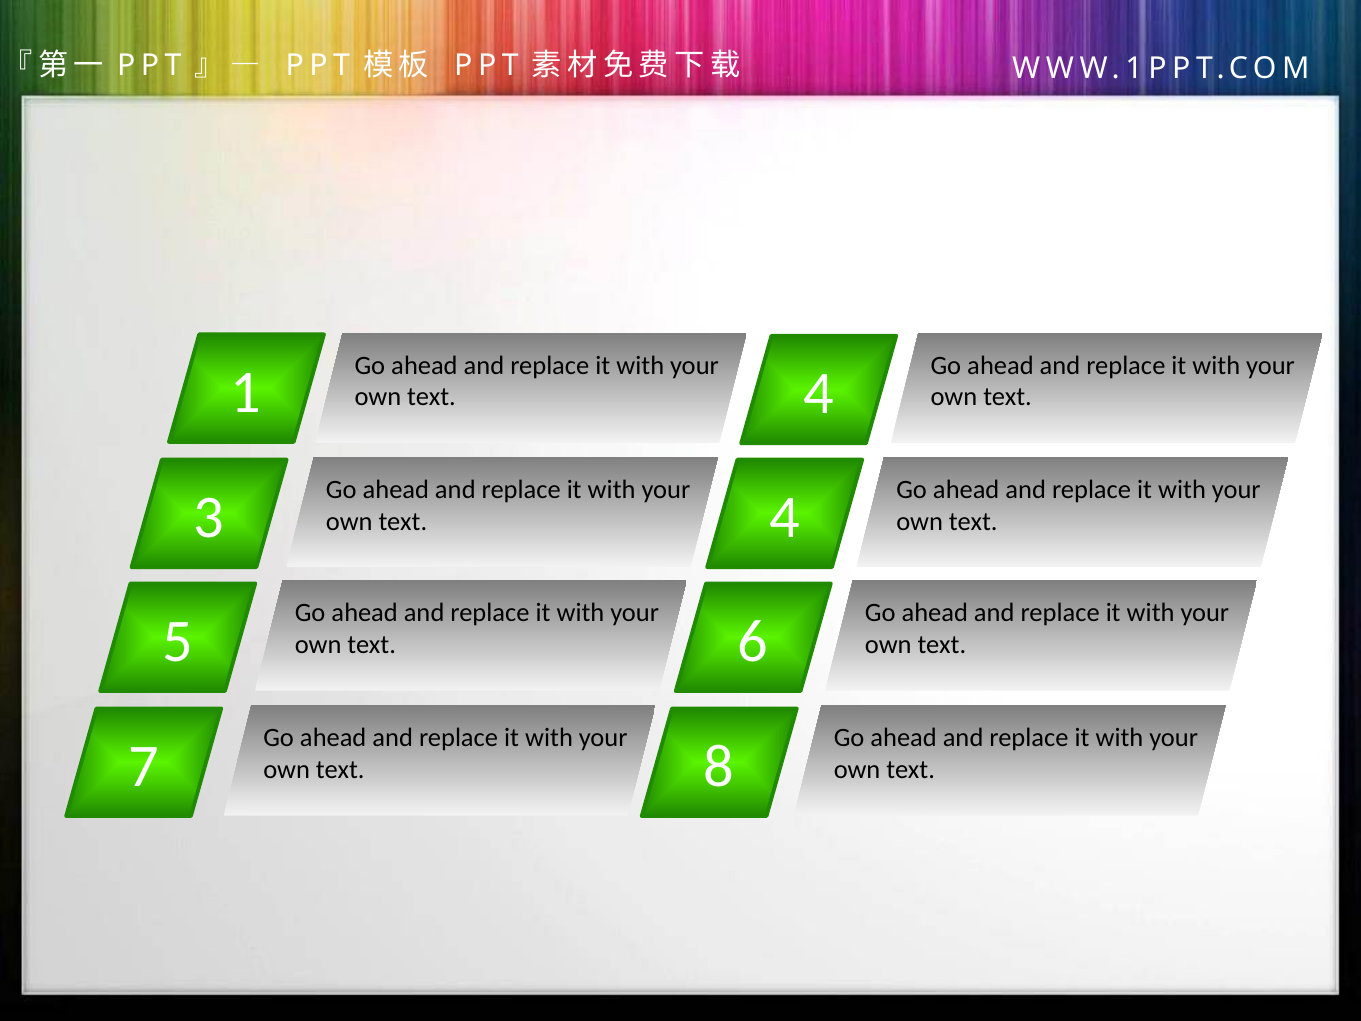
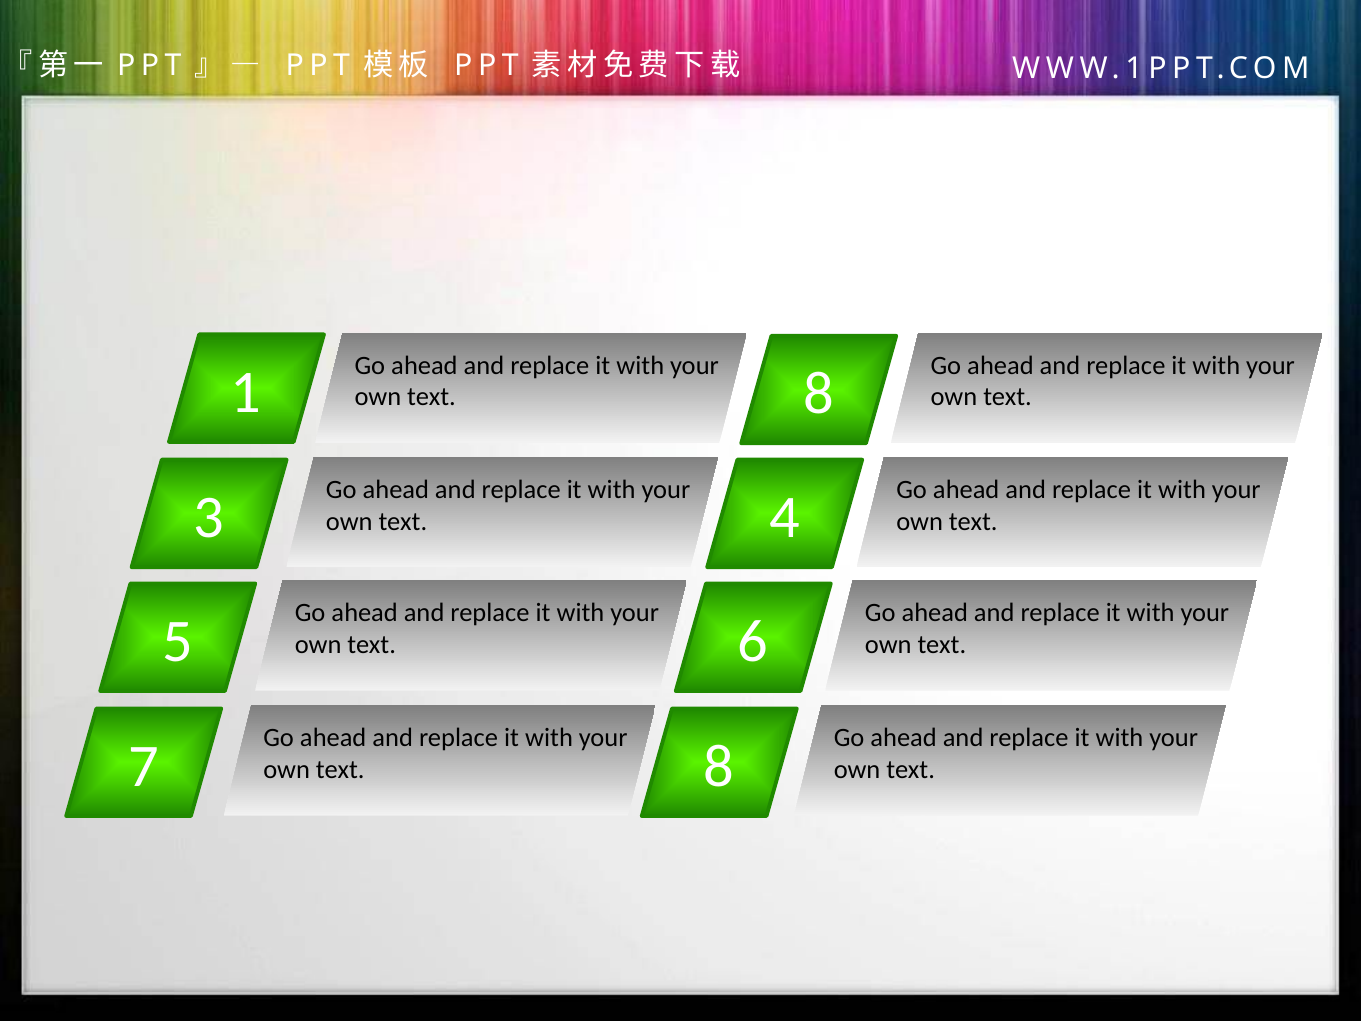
text 4: 4 -> 8 (819, 393)
